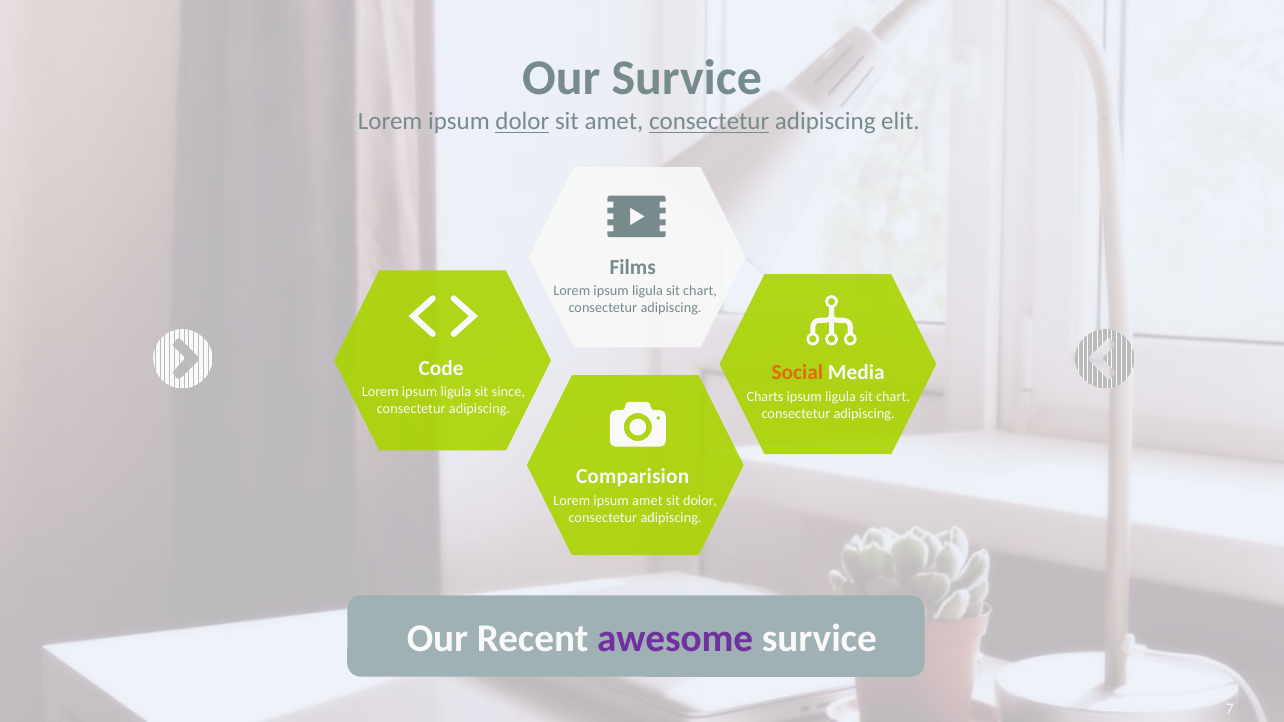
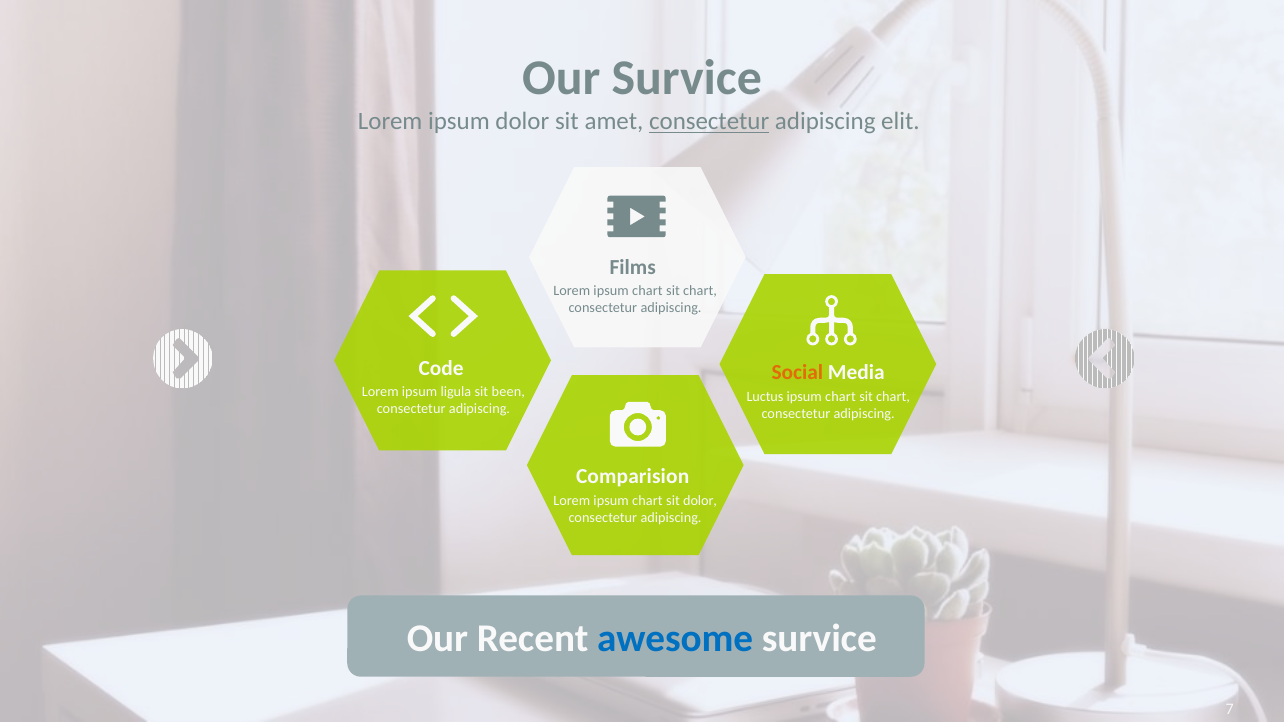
dolor underline: present -> none (522, 122)
ligula: ligula -> chart (647, 291)
since: since -> been (508, 392)
Charts: Charts -> Luctus (765, 397)
ligula: ligula -> chart (840, 397)
amet: amet -> chart (647, 501)
awesome colour: purple -> blue (675, 639)
